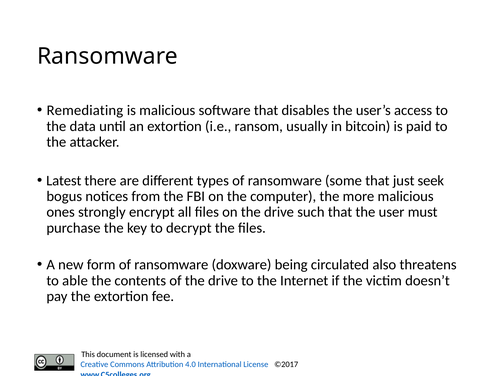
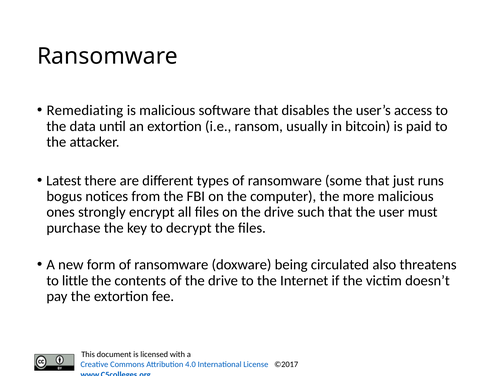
seek: seek -> runs (431, 181)
able: able -> little (75, 281)
